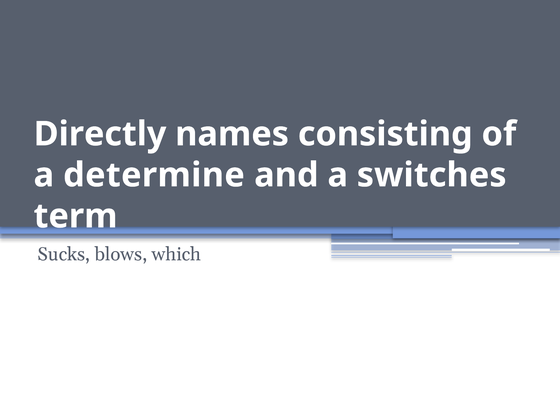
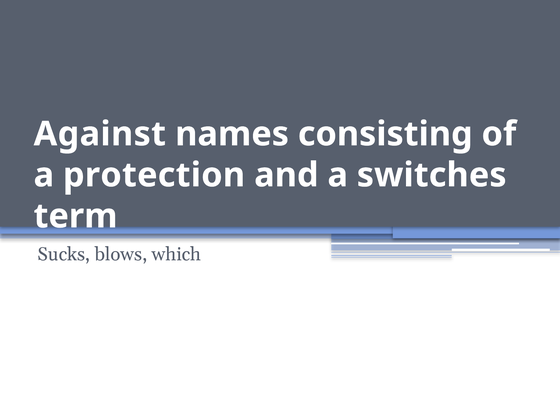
Directly: Directly -> Against (100, 134)
determine: determine -> protection (154, 175)
